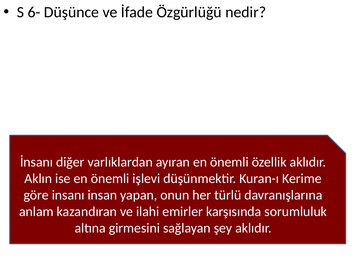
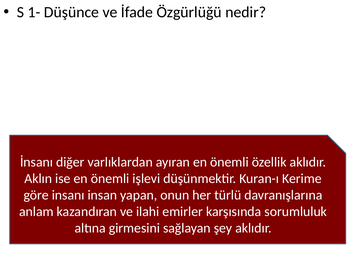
6-: 6- -> 1- (34, 12)
